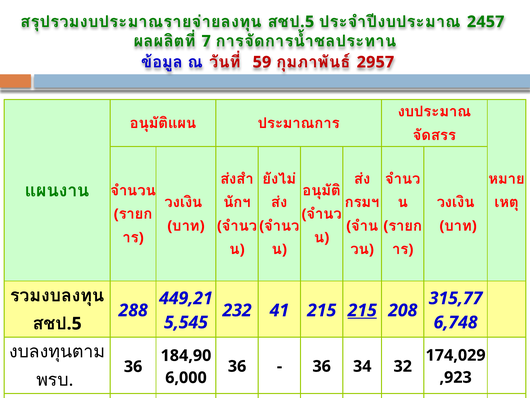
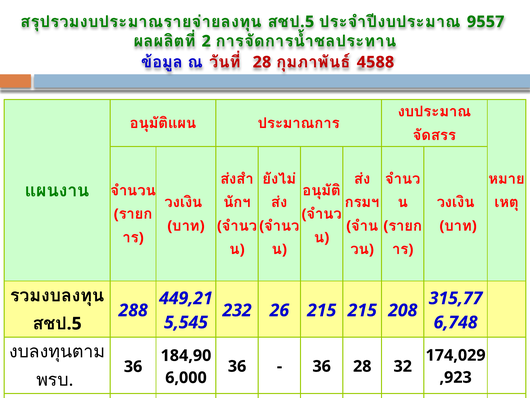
2457: 2457 -> 9557 (486, 22)
7: 7 -> 2 (206, 41)
59: 59 -> 28 (262, 62)
2957: 2957 -> 4588 (375, 62)
41: 41 -> 26 (279, 310)
215 underline: present -> none (362, 310)
36 34: 34 -> 28 (362, 366)
